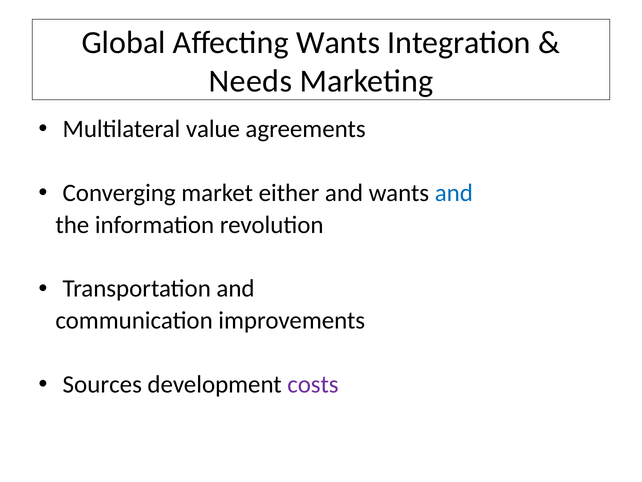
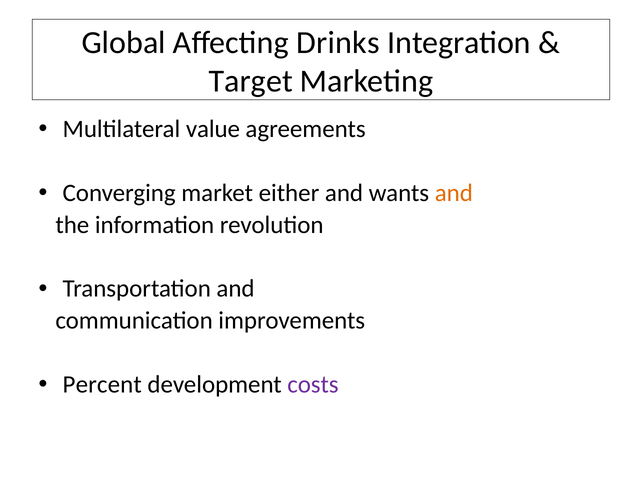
Affecting Wants: Wants -> Drinks (338, 42)
Needs: Needs -> Target (251, 81)
and colour: blue -> orange (454, 193)
Sources: Sources -> Percent (102, 384)
